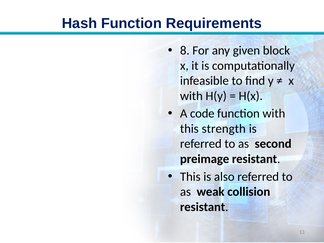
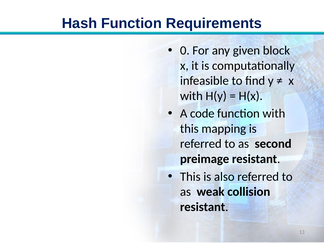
8: 8 -> 0 (185, 51)
strength: strength -> mapping (224, 129)
